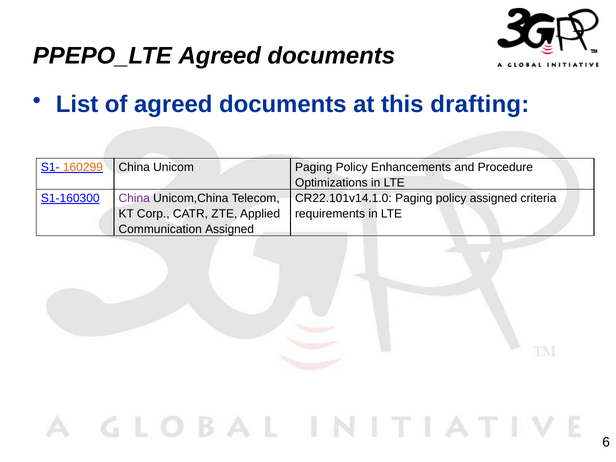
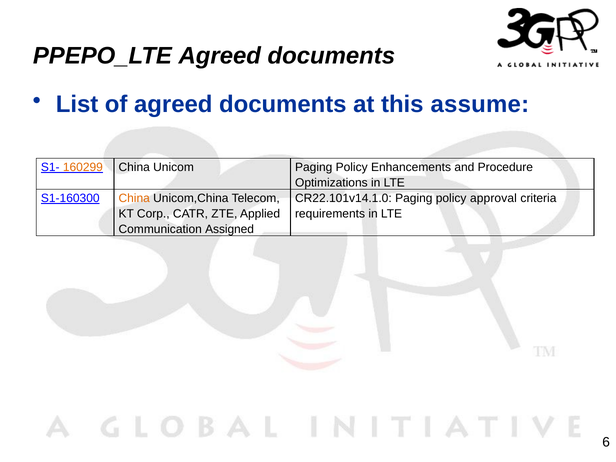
drafting: drafting -> assume (480, 104)
China colour: purple -> orange (134, 198)
policy assigned: assigned -> approval (493, 198)
